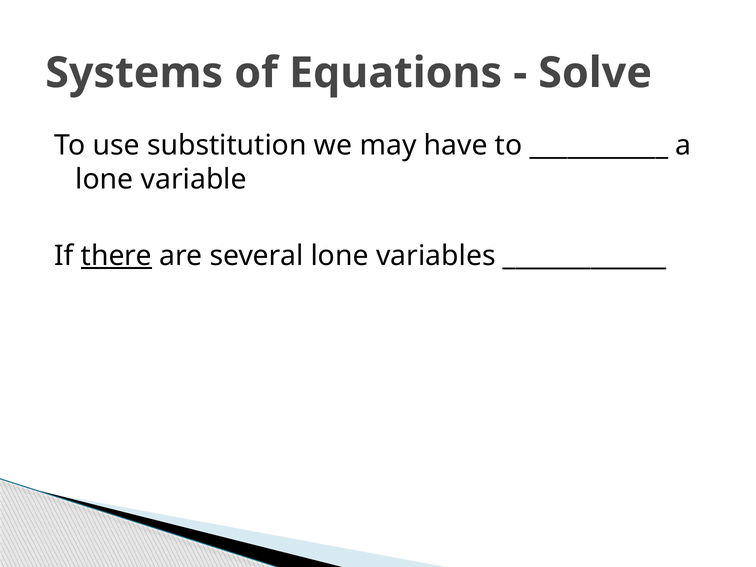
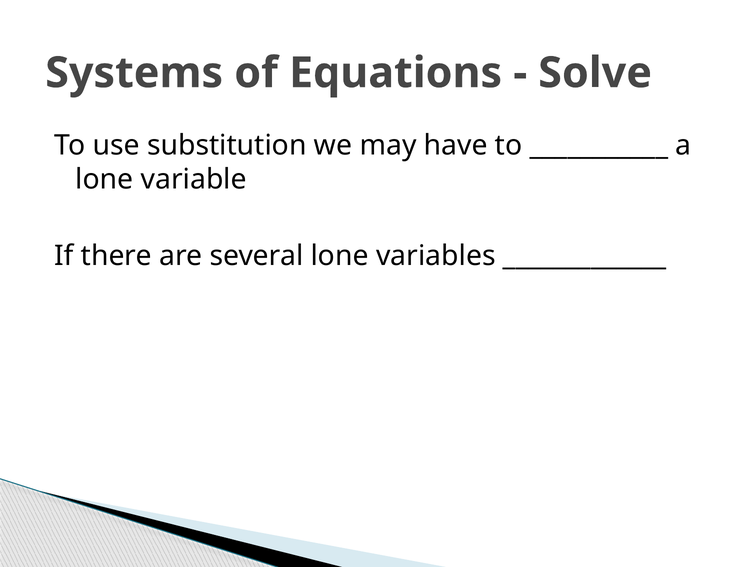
there underline: present -> none (116, 256)
